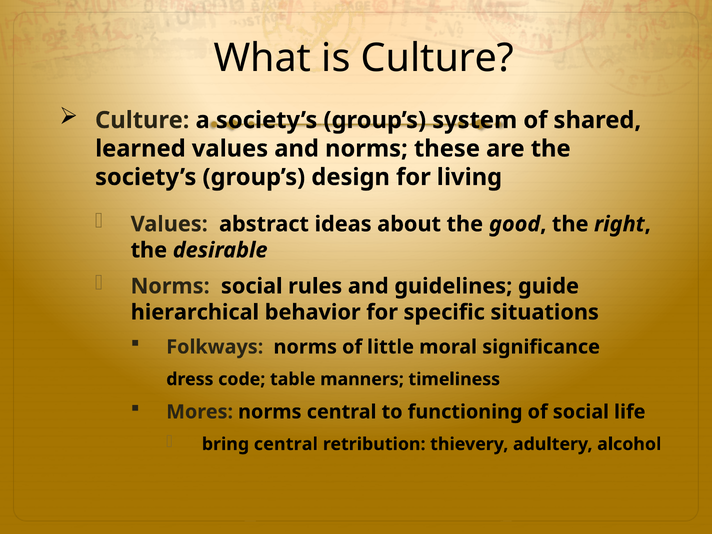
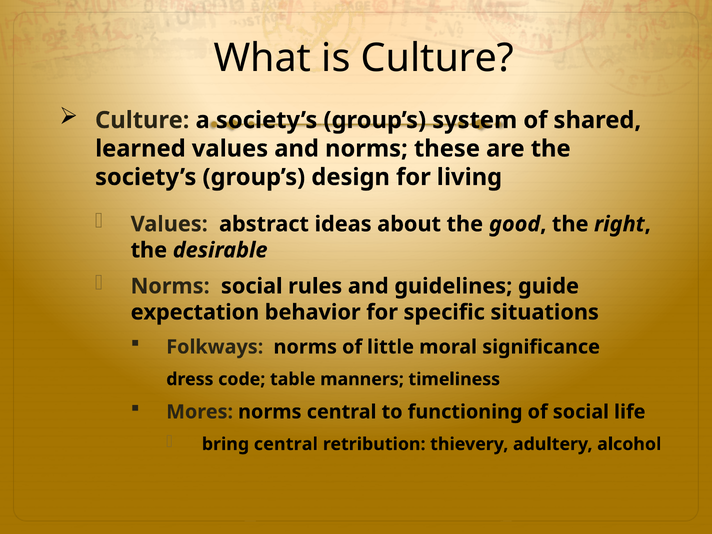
hierarchical: hierarchical -> expectation (195, 312)
